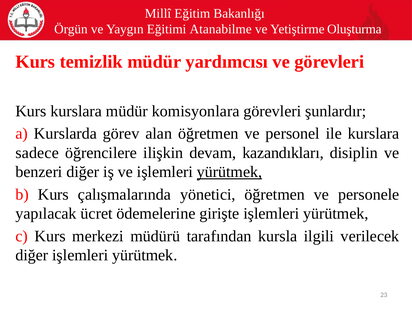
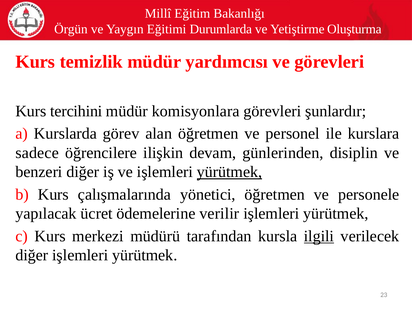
Atanabilme: Atanabilme -> Durumlarda (221, 29)
Kurs kurslara: kurslara -> tercihini (76, 111)
kazandıkları: kazandıkları -> günlerinden (283, 153)
girişte: girişte -> verilir (219, 214)
ilgili underline: none -> present (319, 236)
